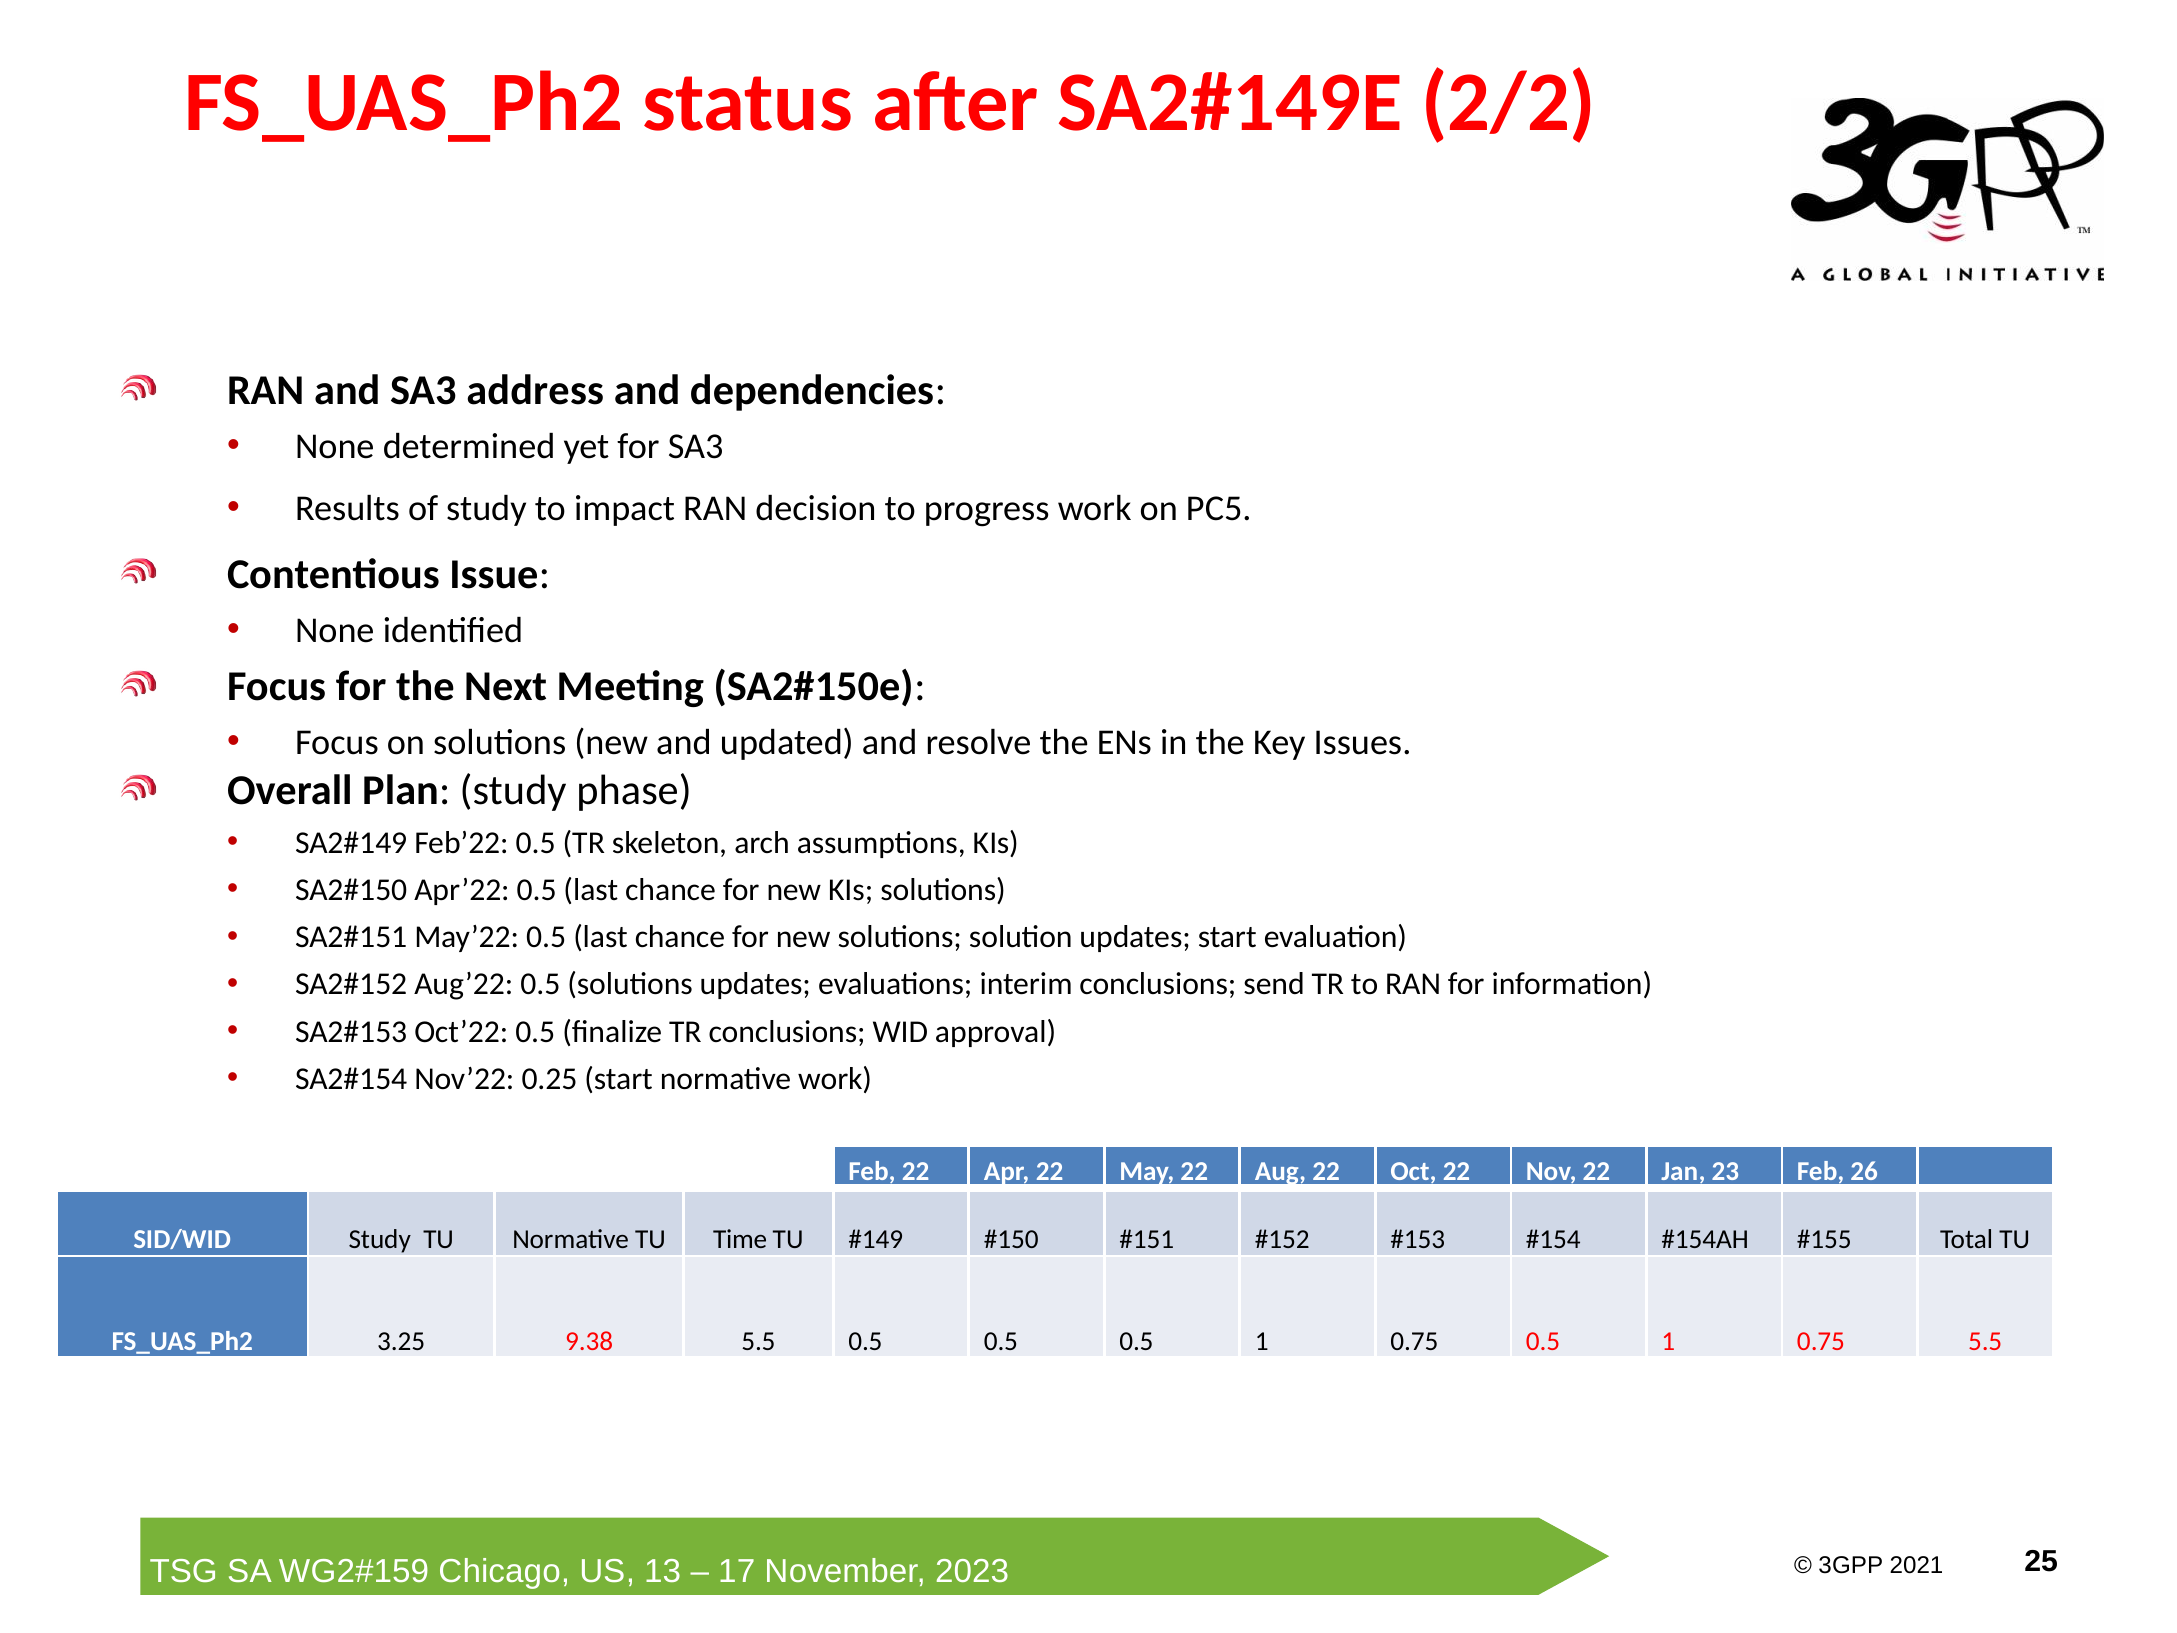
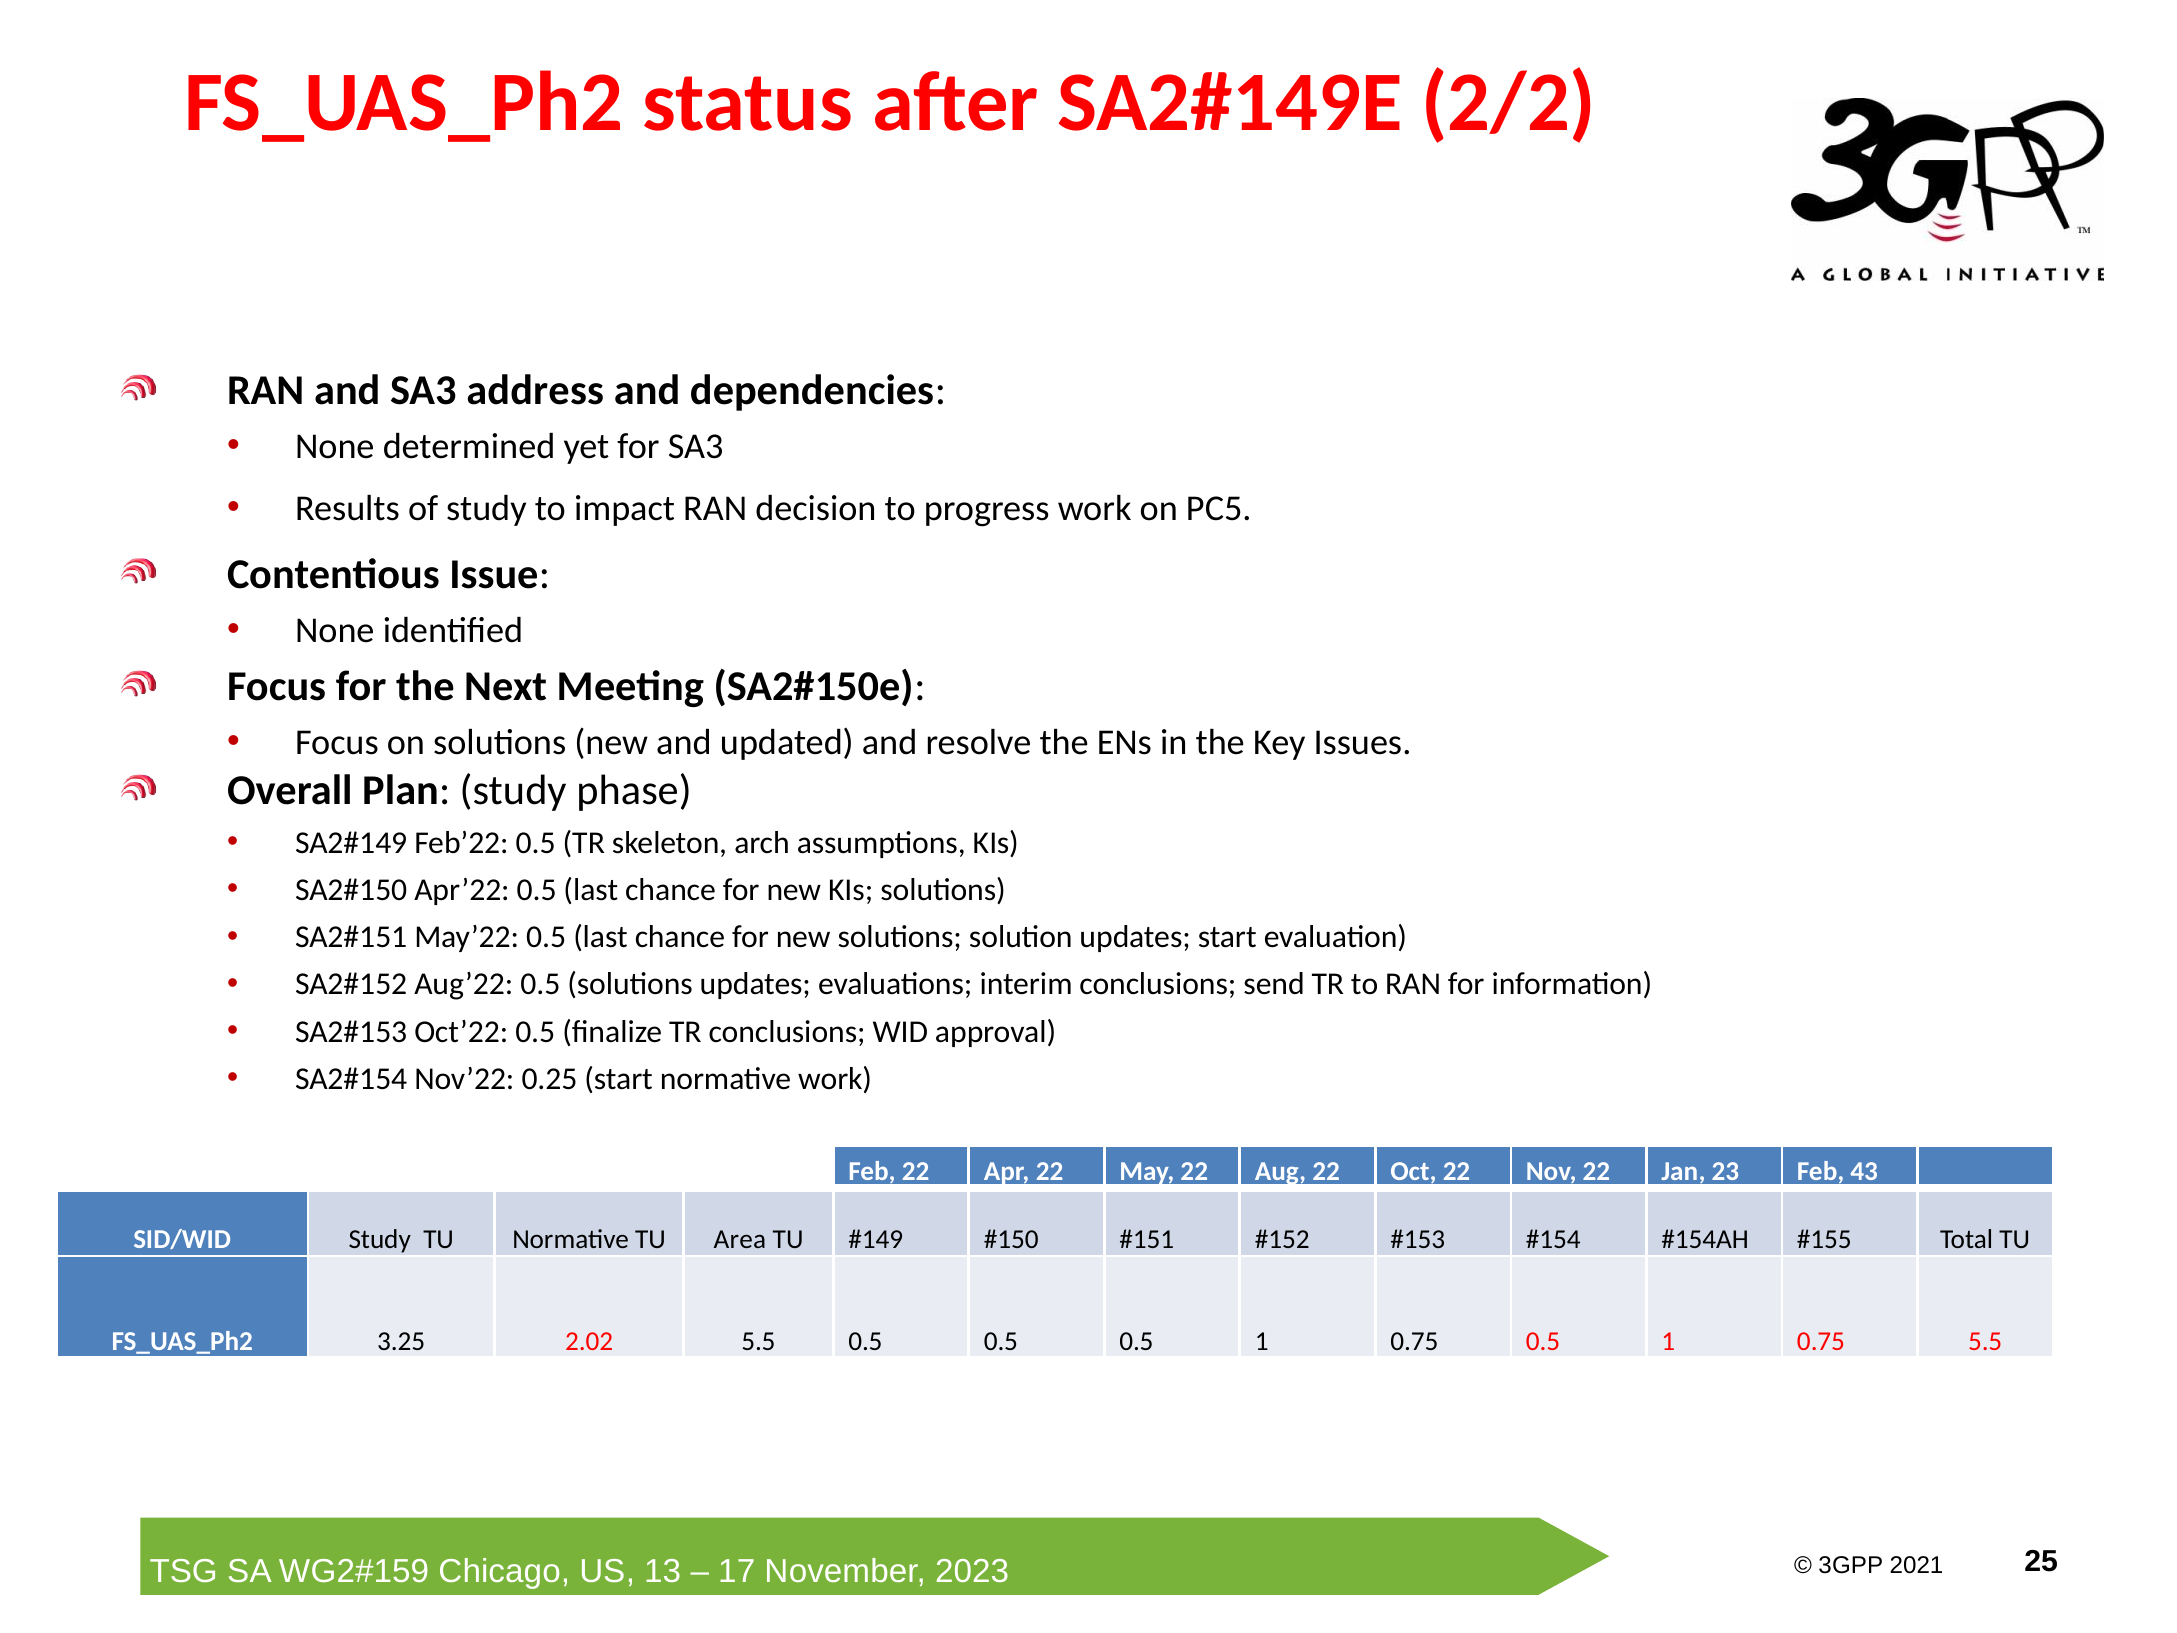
26: 26 -> 43 (1864, 1172)
Time: Time -> Area (740, 1239)
9.38: 9.38 -> 2.02 (589, 1341)
